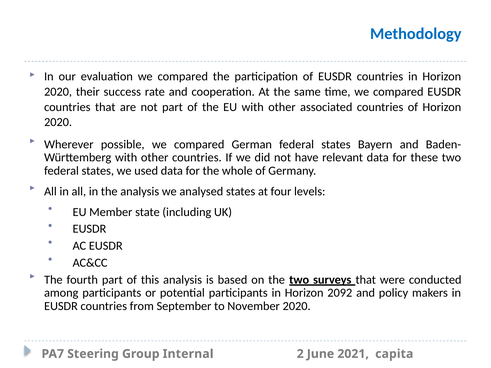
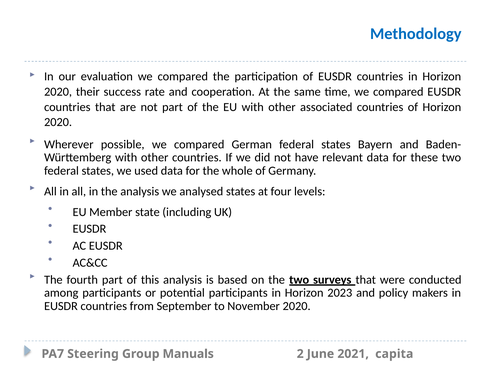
2092: 2092 -> 2023 (340, 293)
Internal: Internal -> Manuals (188, 354)
